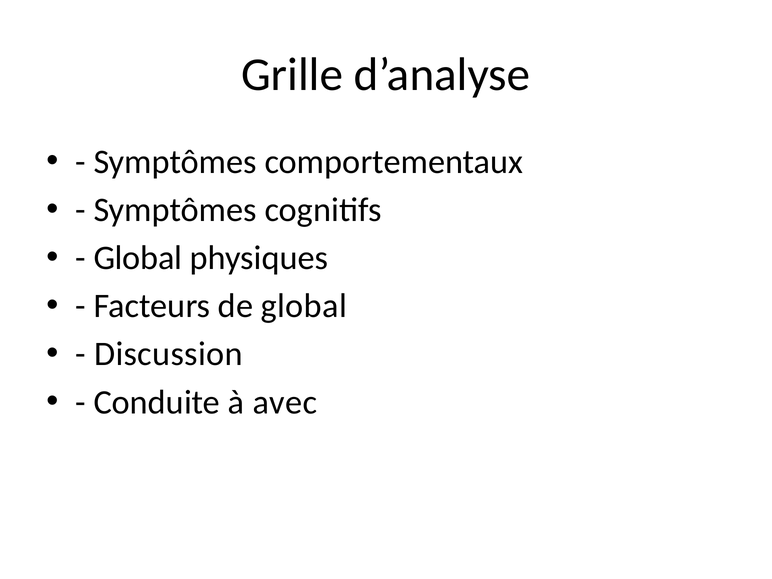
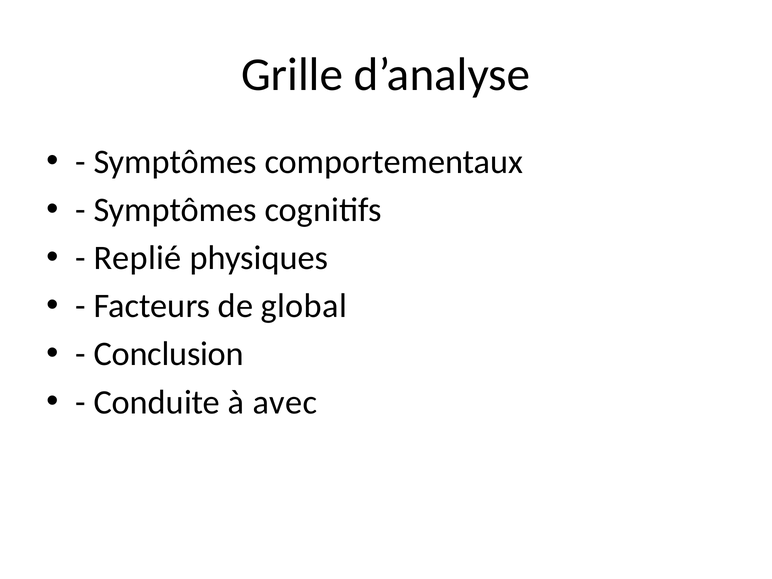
Global: Global -> Replié (138, 258)
Discussion: Discussion -> Conclusion (169, 354)
